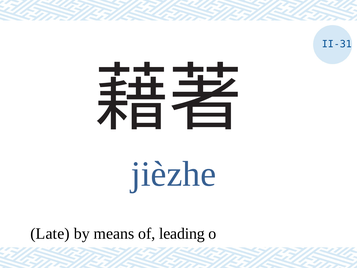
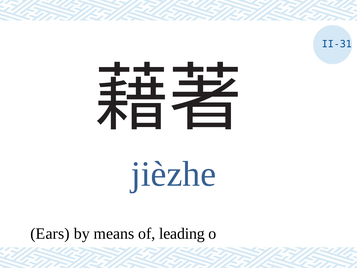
Late: Late -> Ears (50, 233)
